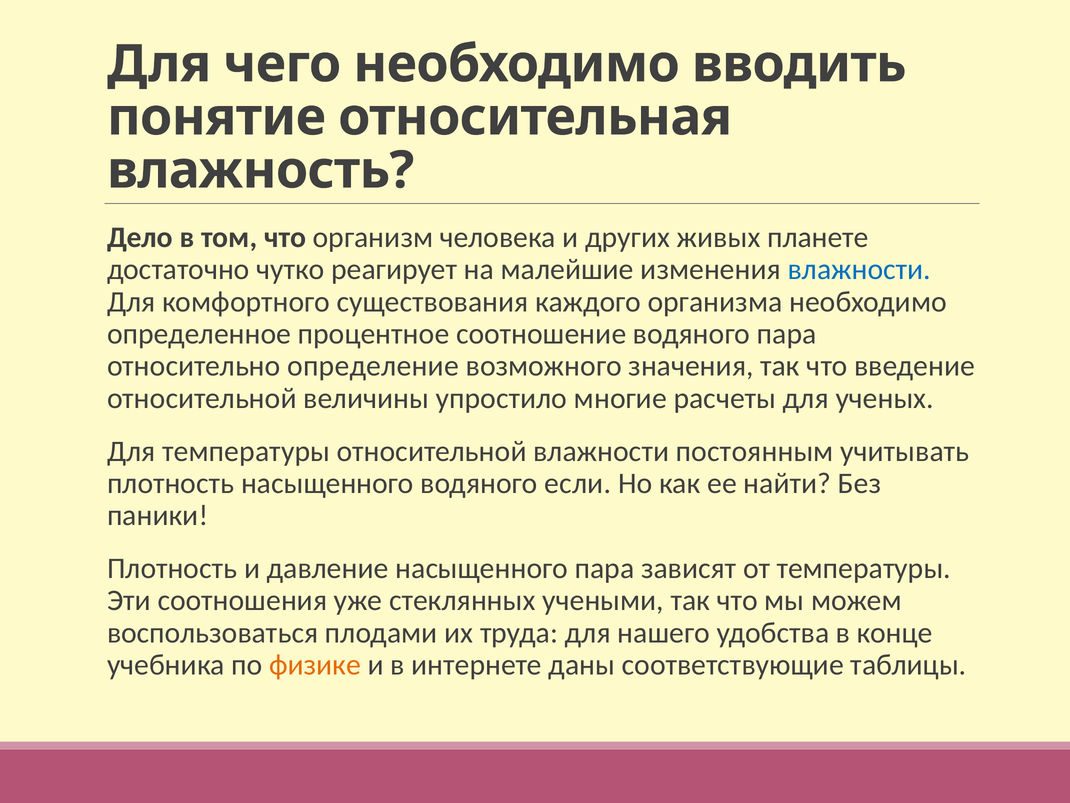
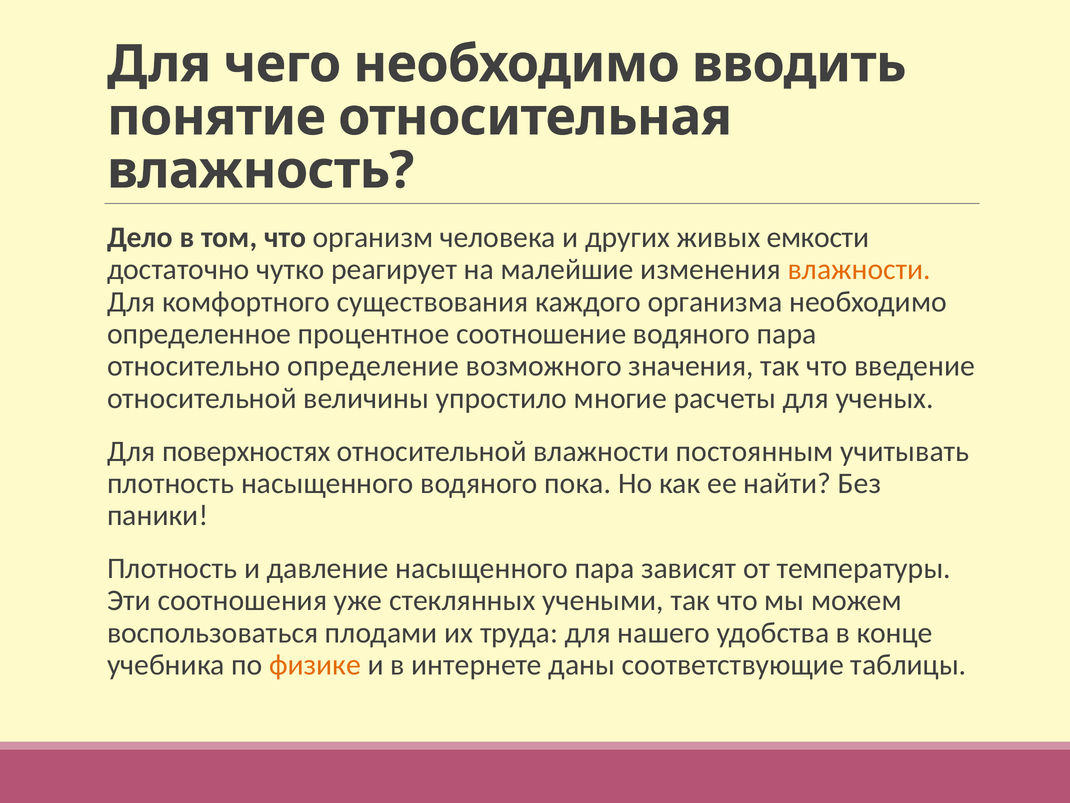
планете: планете -> емкости (818, 237)
влажности colour: blue -> orange (859, 269)
Для температуры: температуры -> поверхностях (246, 451)
если: если -> пока (578, 483)
